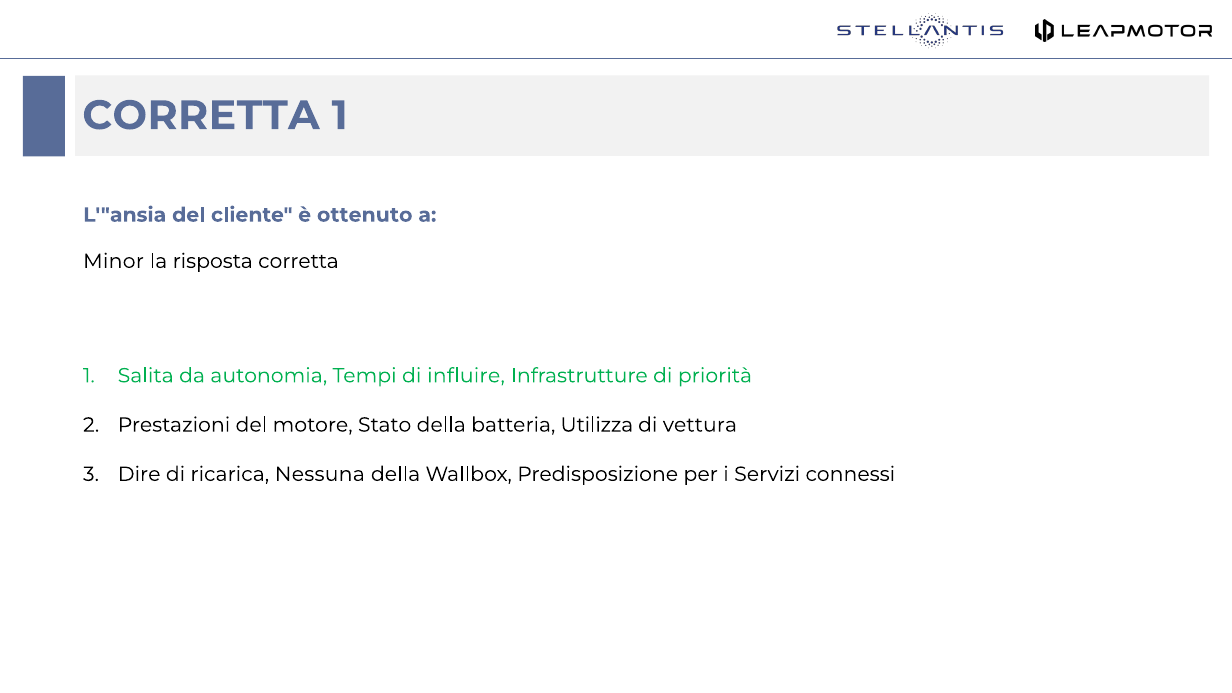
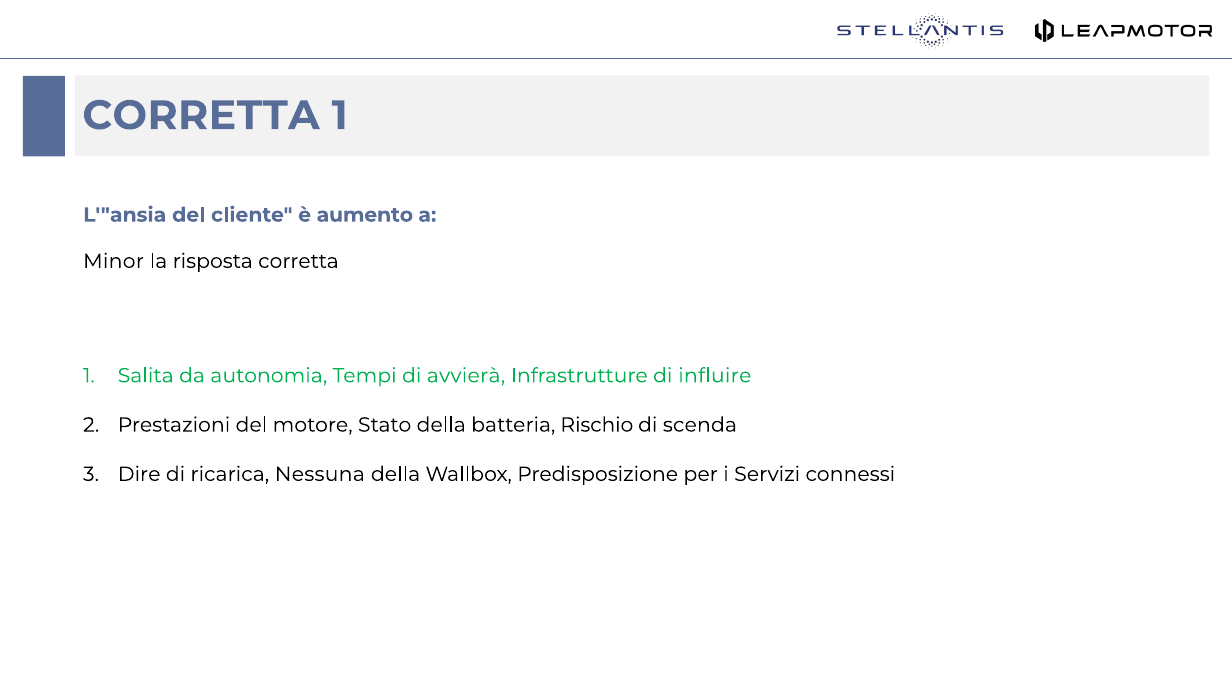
ottenuto: ottenuto -> aumento (365, 215)
influire: influire -> avvierà (466, 376)
priorità: priorità -> influire (715, 376)
Utilizza: Utilizza -> Rischio (597, 425)
vettura: vettura -> scenda (700, 425)
